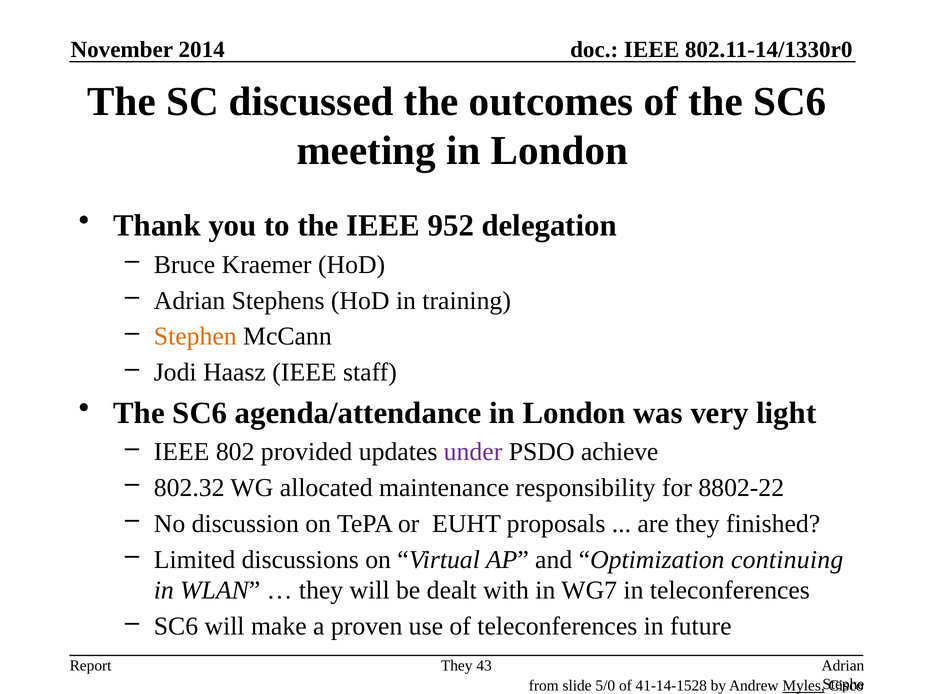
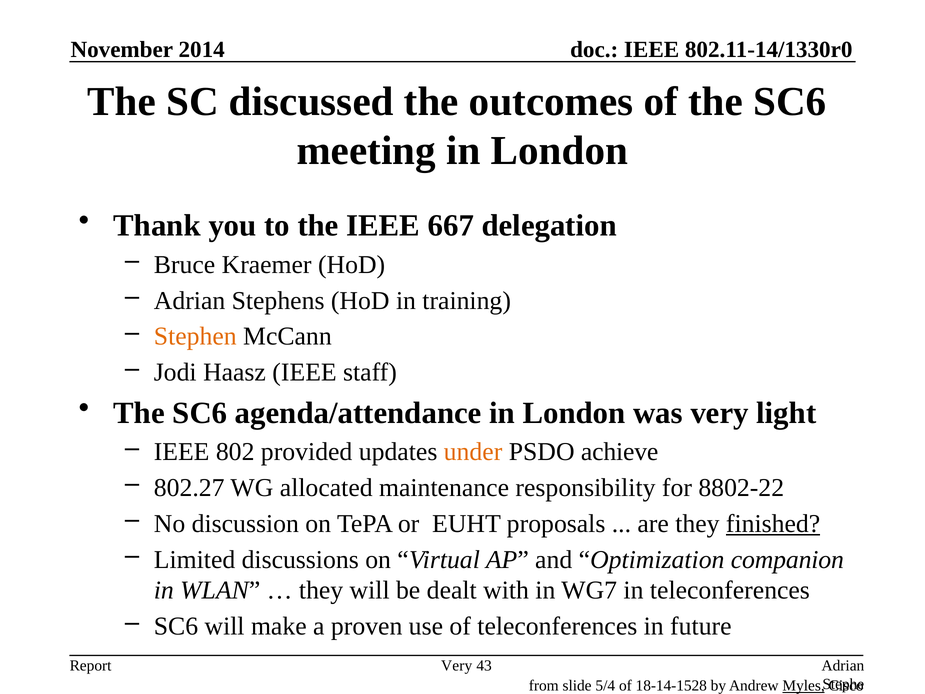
952: 952 -> 667 (451, 226)
under colour: purple -> orange (473, 452)
802.32: 802.32 -> 802.27 (189, 487)
finished underline: none -> present (773, 523)
continuing: continuing -> companion (787, 559)
They: They -> Very (457, 665)
5/0: 5/0 -> 5/4 (605, 686)
41-14-1528: 41-14-1528 -> 18-14-1528 (671, 686)
